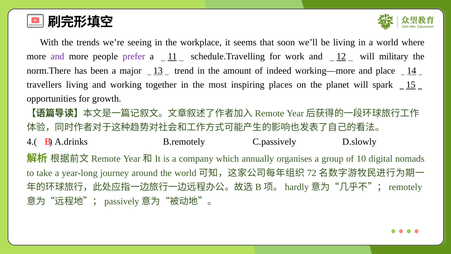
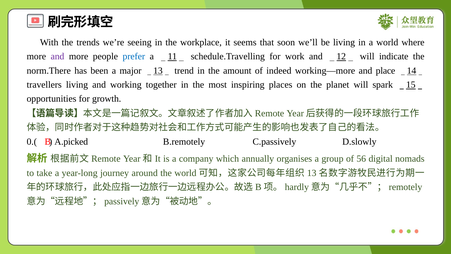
prefer colour: purple -> blue (134, 56)
military: military -> indicate (394, 56)
4.(: 4.( -> 0.( (32, 142)
A.drinks: A.drinks -> A.picked (71, 142)
10: 10 -> 56 (361, 159)
72: 72 -> 13 (312, 173)
